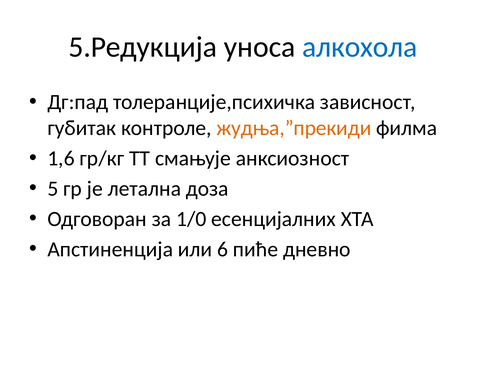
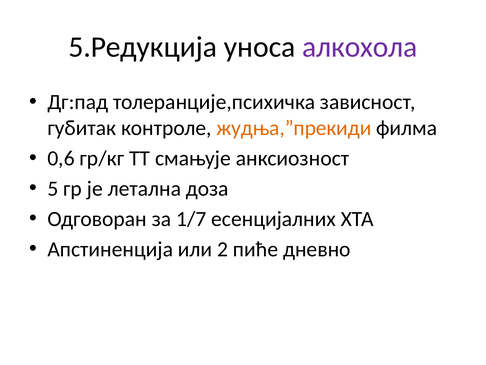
алкохола colour: blue -> purple (360, 47)
1,6: 1,6 -> 0,6 (61, 158)
1/0: 1/0 -> 1/7 (191, 219)
6: 6 -> 2 (223, 249)
